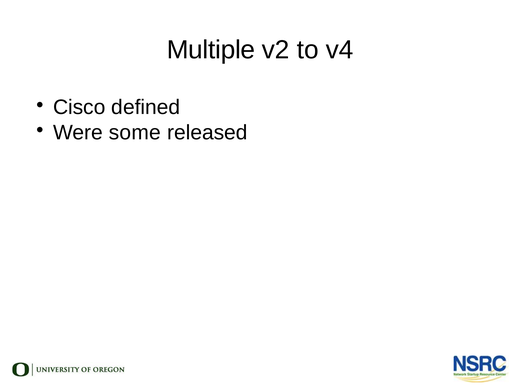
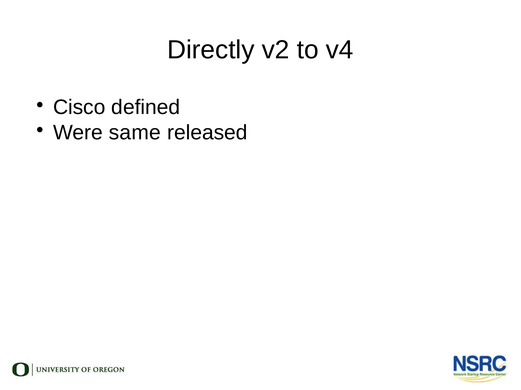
Multiple: Multiple -> Directly (211, 50)
some: some -> same (135, 133)
